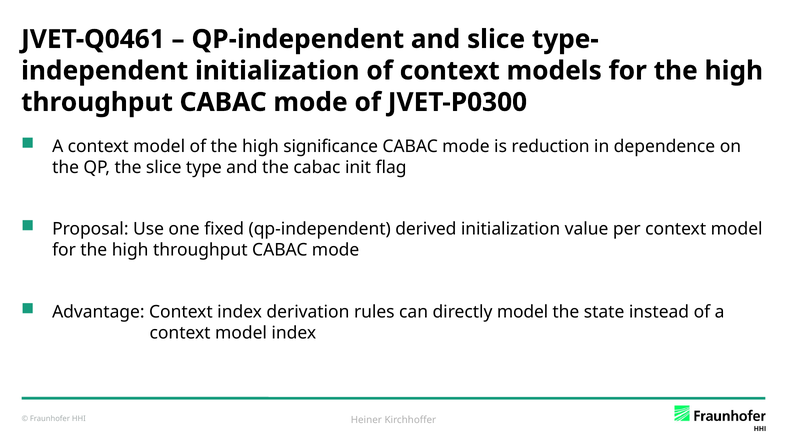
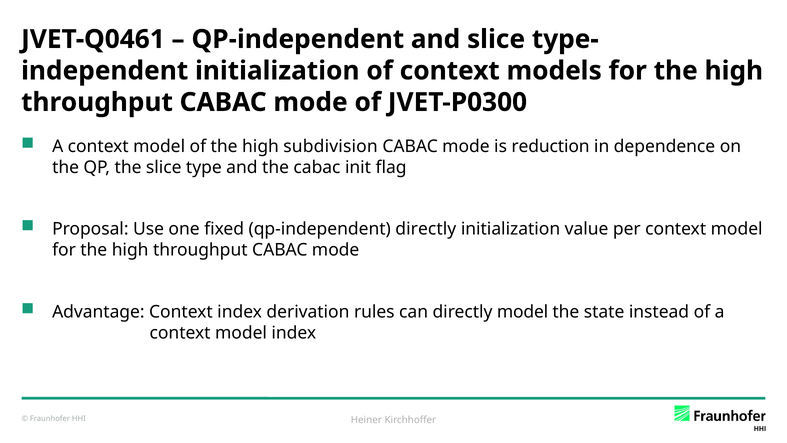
significance: significance -> subdivision (331, 146)
qp-independent derived: derived -> directly (426, 229)
